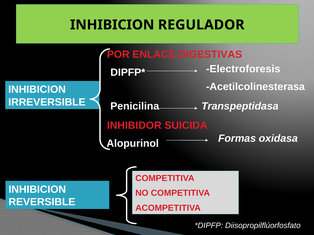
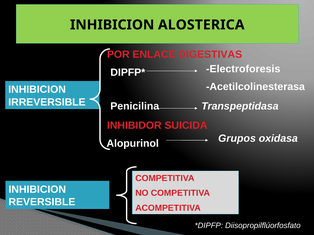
REGULADOR: REGULADOR -> ALOSTERICA (201, 25)
Formas: Formas -> Grupos (237, 139)
